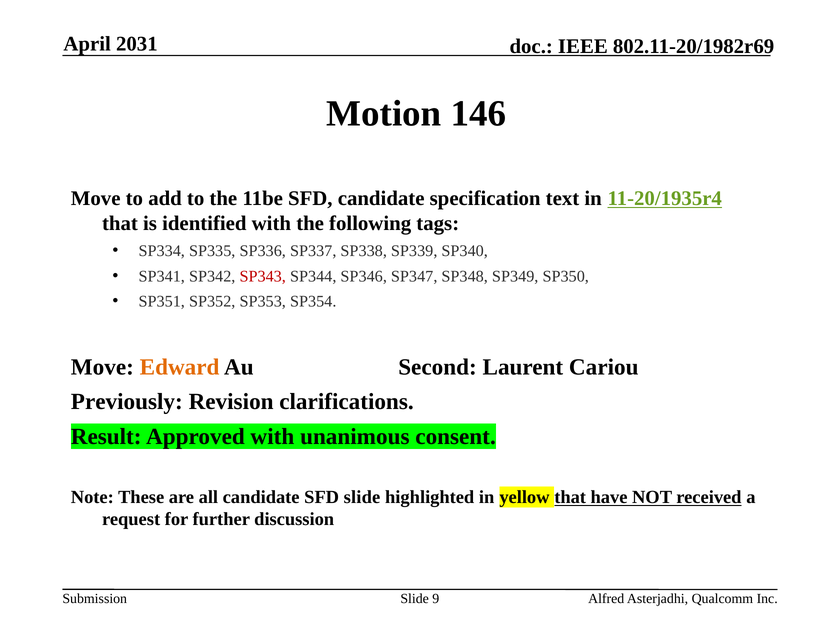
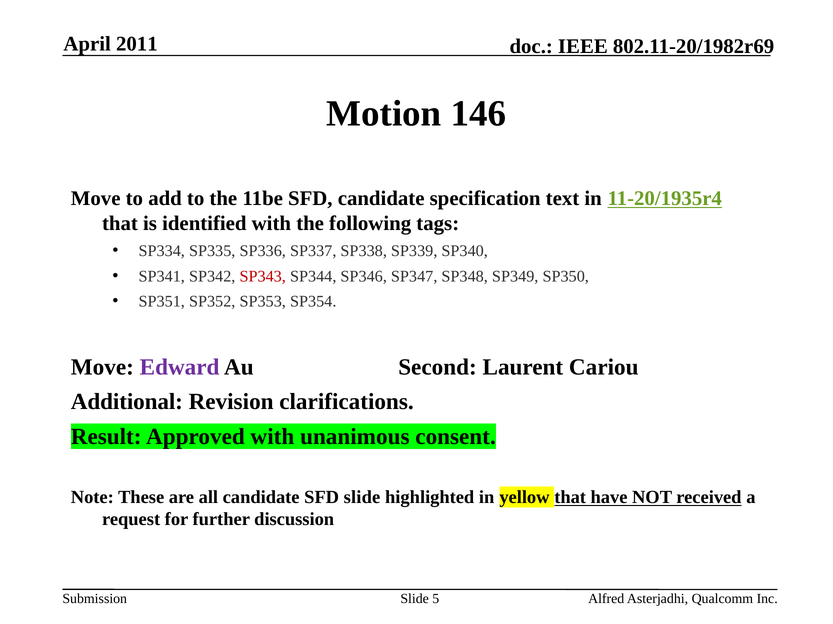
2031: 2031 -> 2011 (137, 44)
Edward colour: orange -> purple (180, 368)
Previously: Previously -> Additional (127, 402)
9: 9 -> 5 (436, 599)
